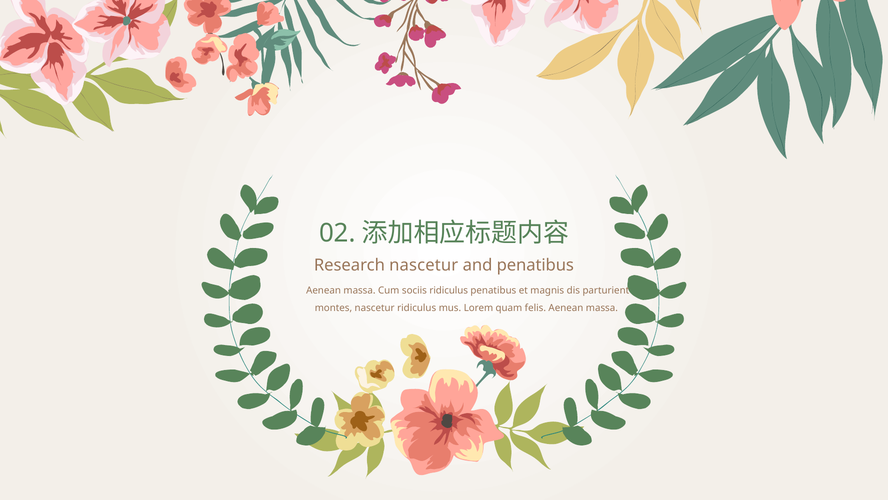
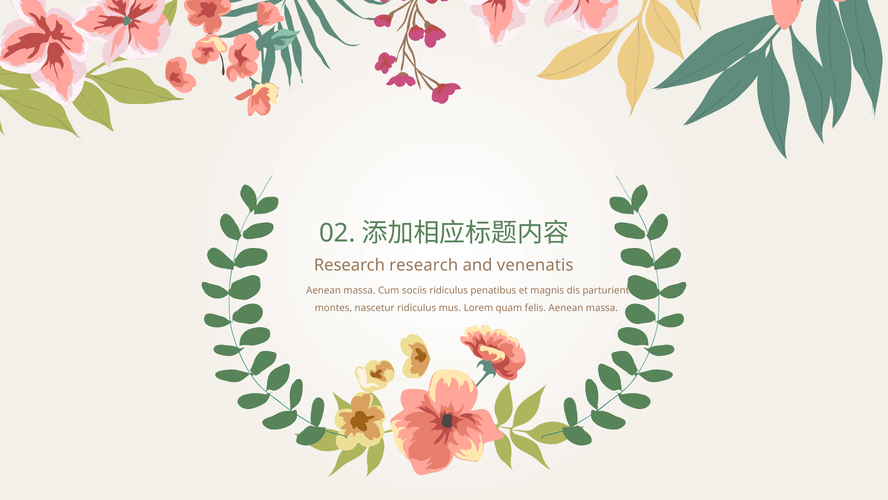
Research nascetur: nascetur -> research (424, 265)
and penatibus: penatibus -> venenatis (535, 265)
